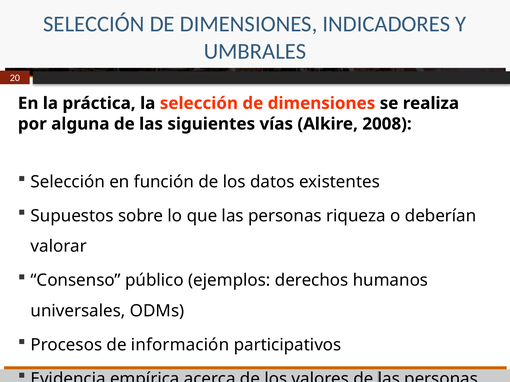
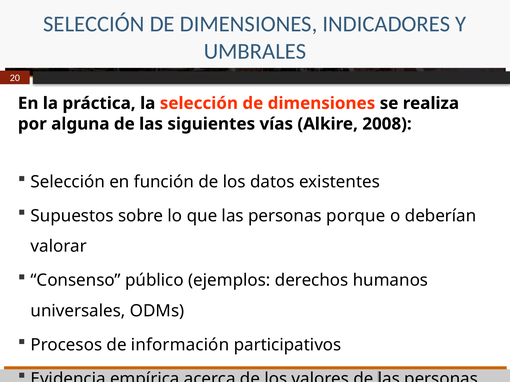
riqueza: riqueza -> porque (356, 216)
